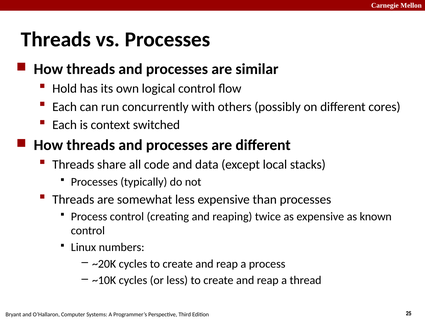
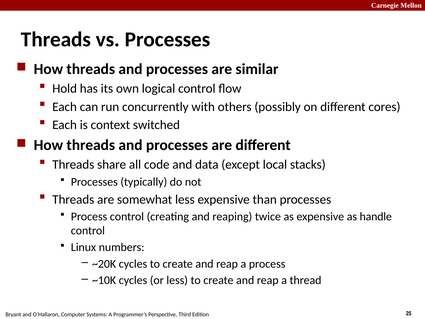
known: known -> handle (376, 216)
